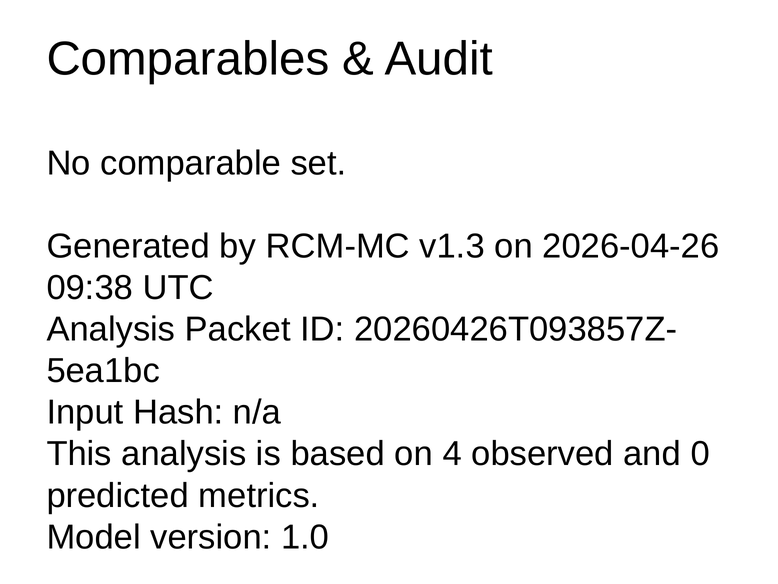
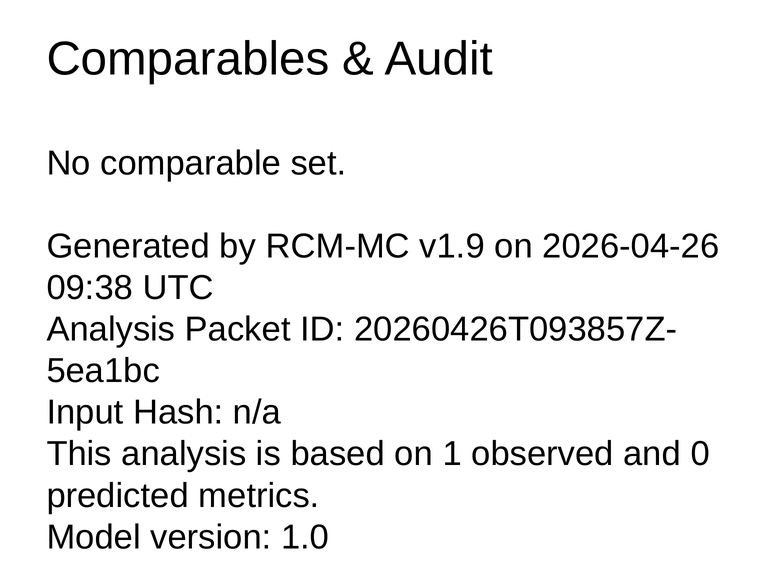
v1.3: v1.3 -> v1.9 (452, 246)
4: 4 -> 1 (452, 454)
